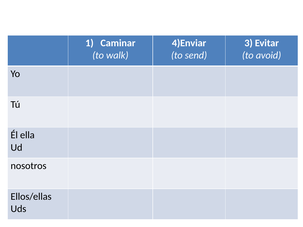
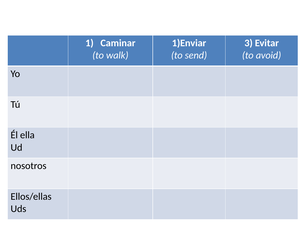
4)Enviar: 4)Enviar -> 1)Enviar (189, 43)
